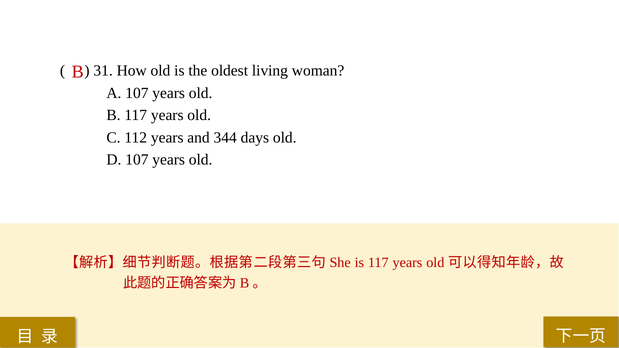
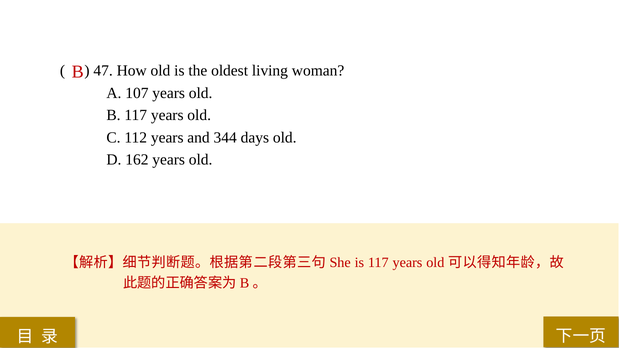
31: 31 -> 47 (103, 71)
D 107: 107 -> 162 (137, 160)
